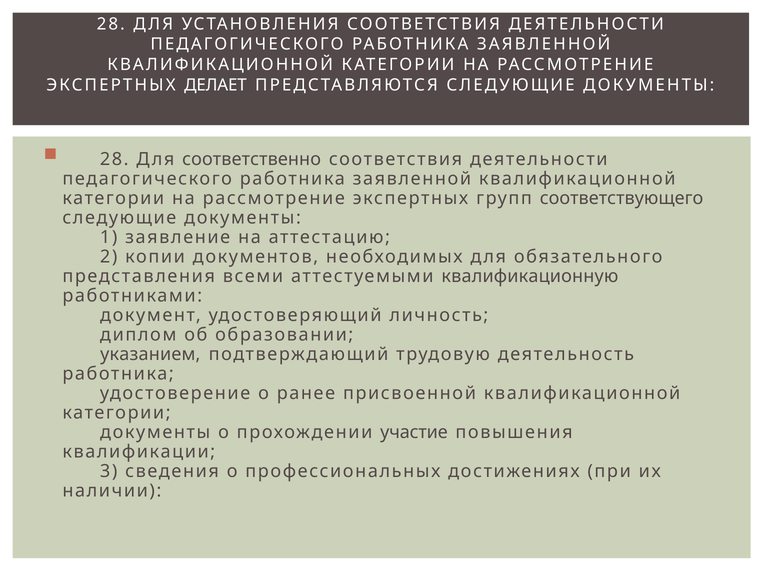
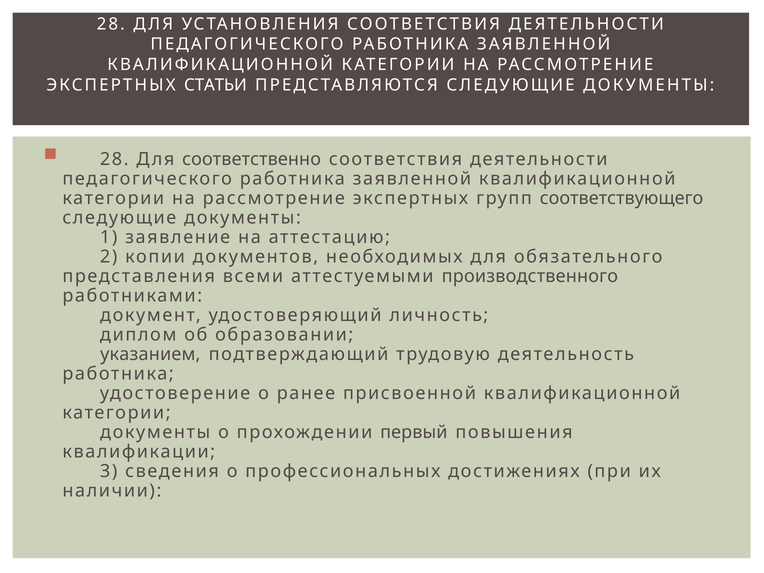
ДЕЛАЕТ: ДЕЛАЕТ -> СТАТЬИ (215, 85)
квалификационную: квалификационную -> производственного (530, 276)
участие: участие -> первый (414, 432)
